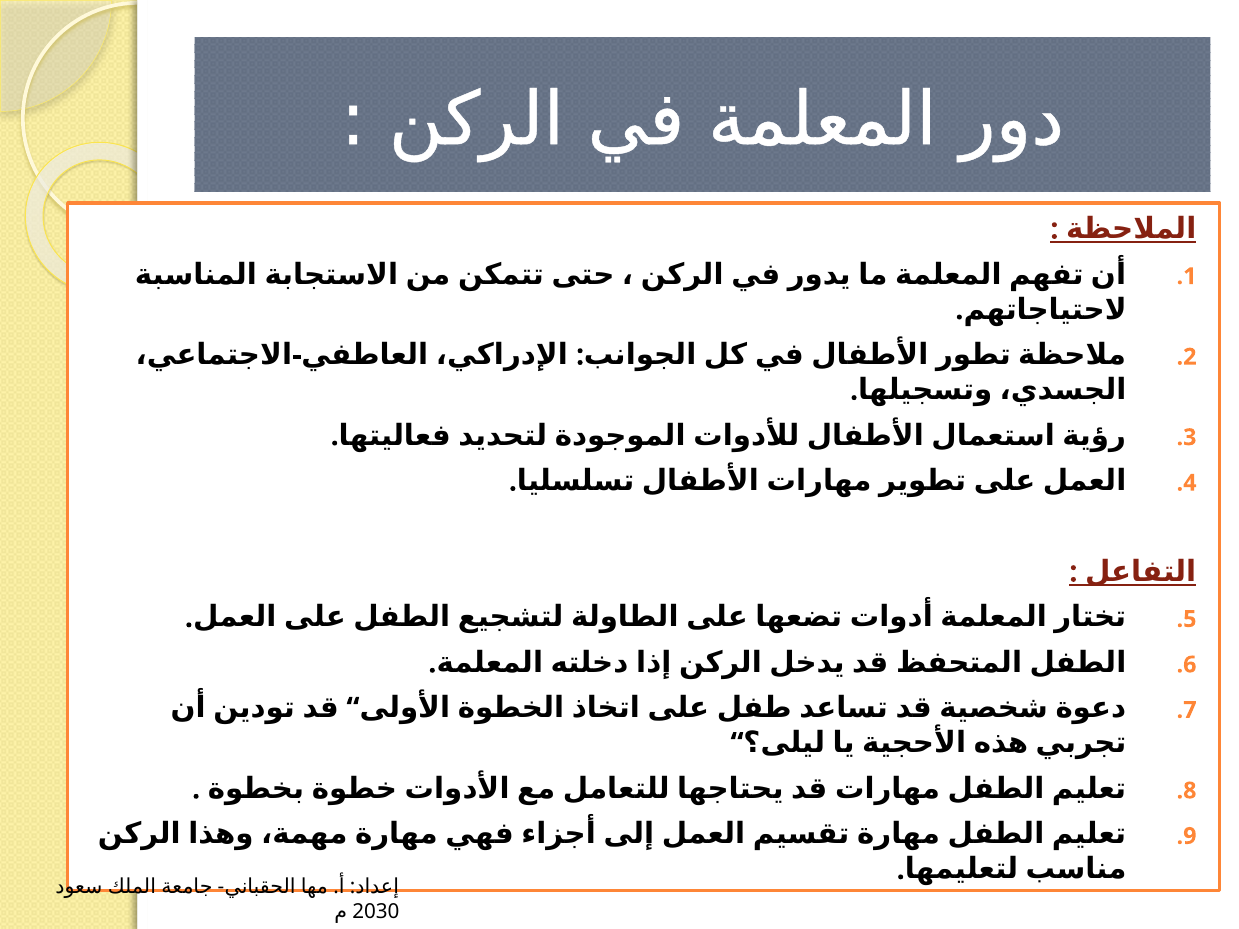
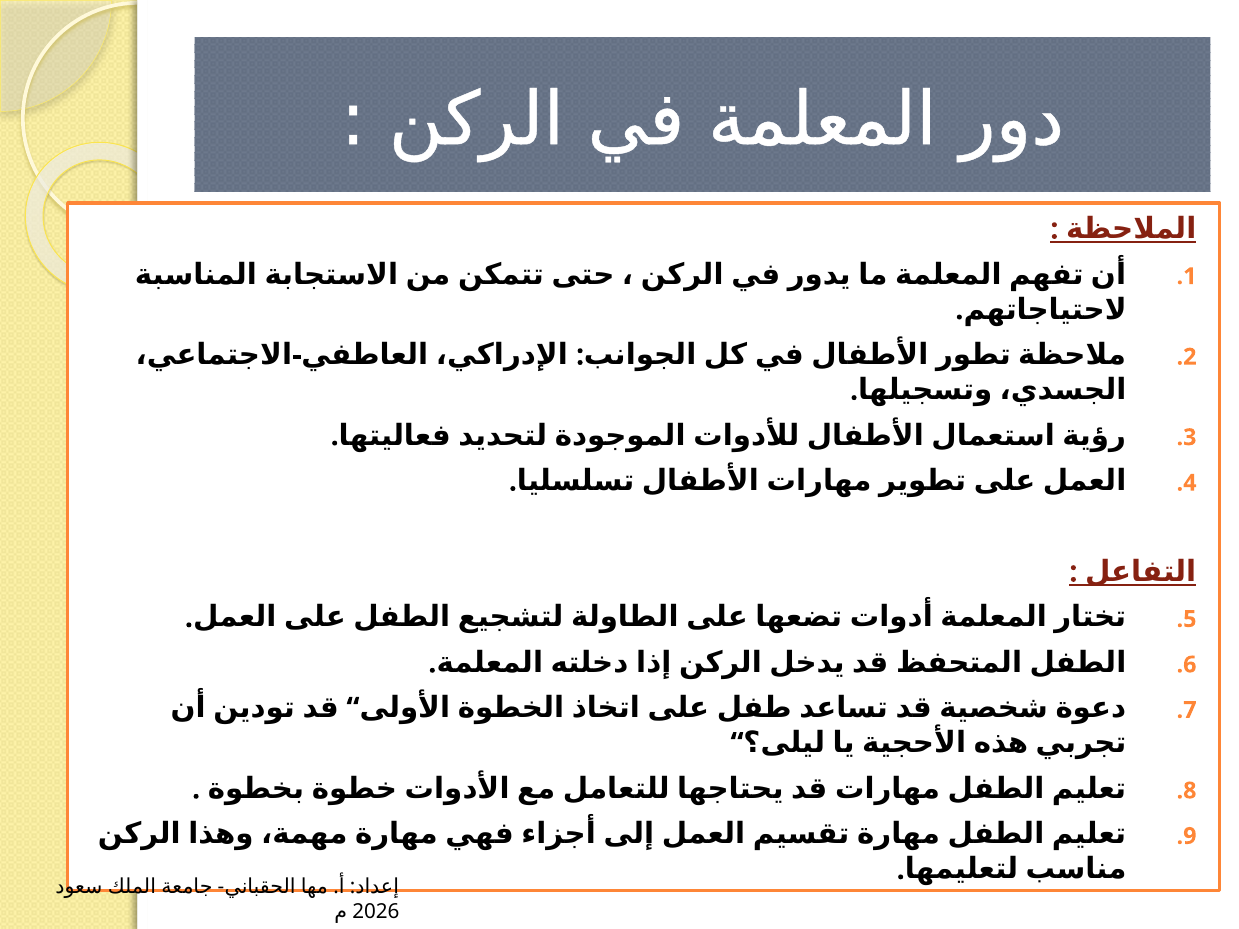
2030: 2030 -> 2026 (376, 912)
